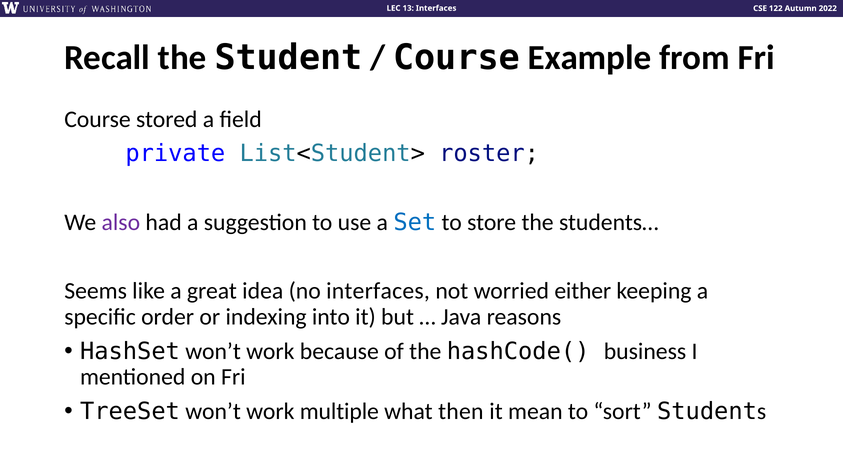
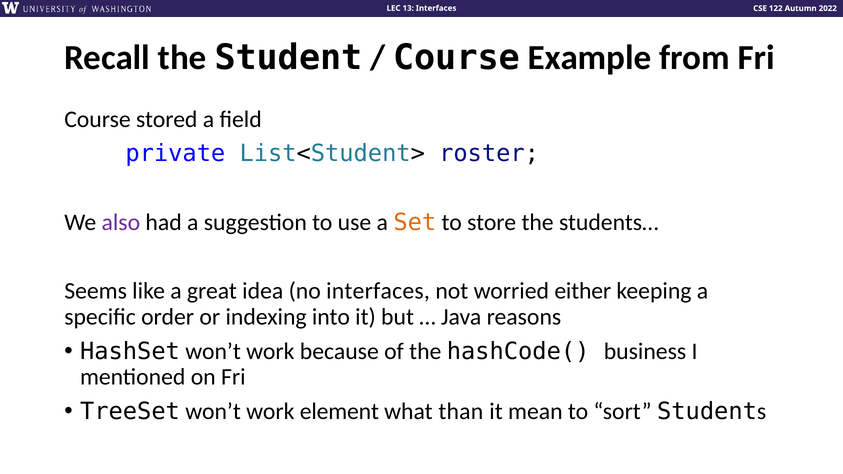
Set colour: blue -> orange (415, 222)
multiple: multiple -> element (339, 411)
then: then -> than (461, 411)
